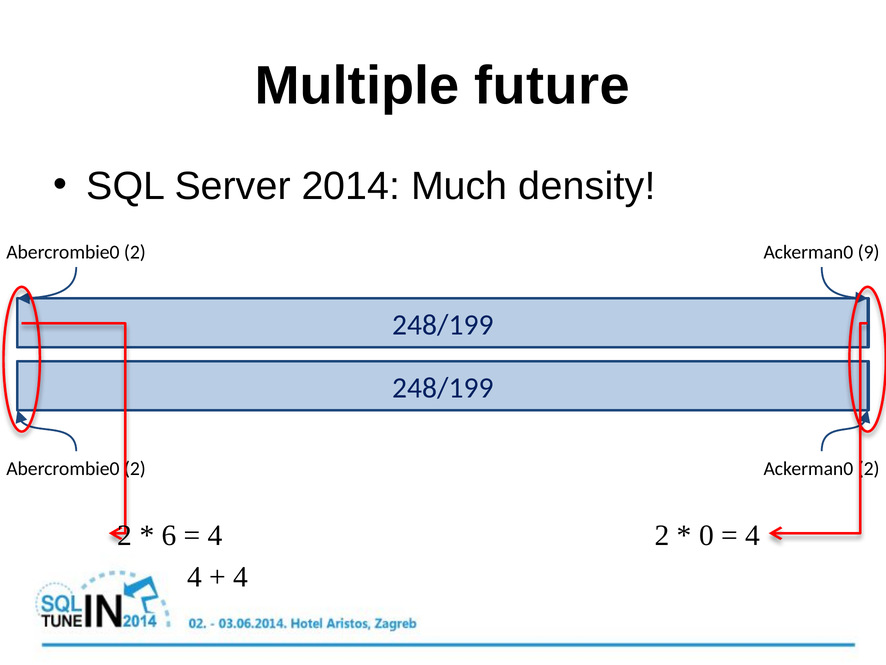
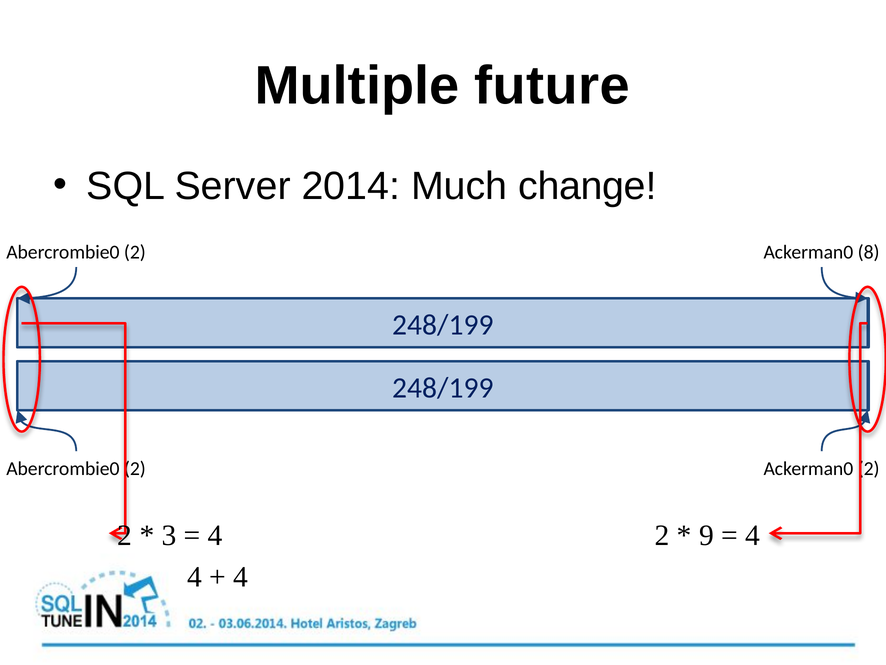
density: density -> change (587, 186)
9: 9 -> 8 (869, 252)
6: 6 -> 3 (169, 535)
0: 0 -> 9 (706, 535)
